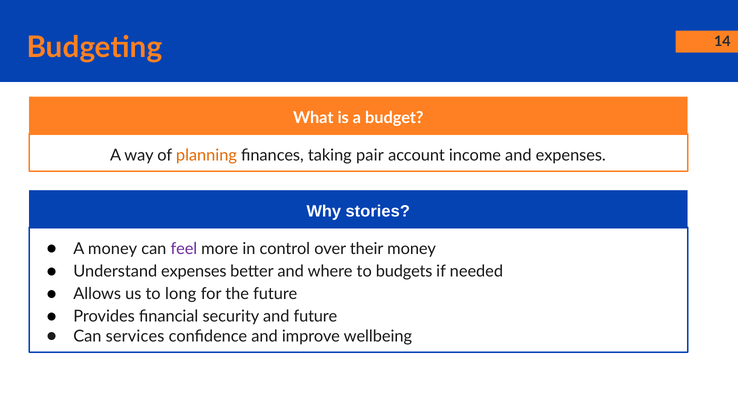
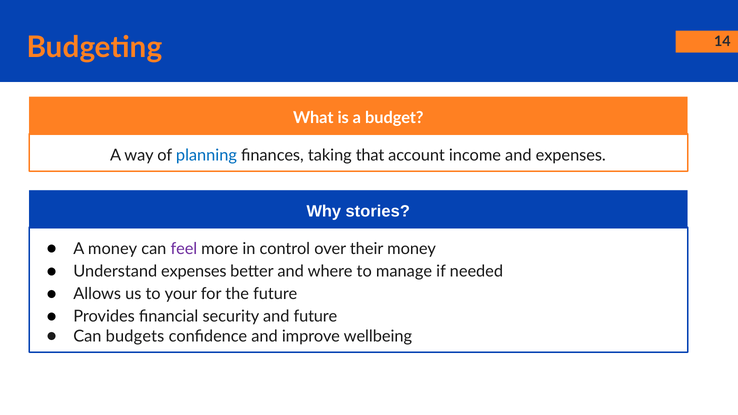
planning colour: orange -> blue (206, 155)
pair: pair -> that (370, 155)
budgets: budgets -> manage (404, 271)
long: long -> your (181, 294)
services: services -> budgets (135, 336)
